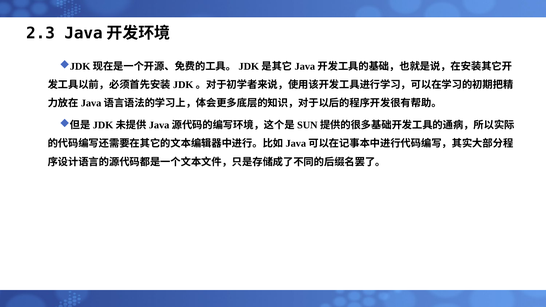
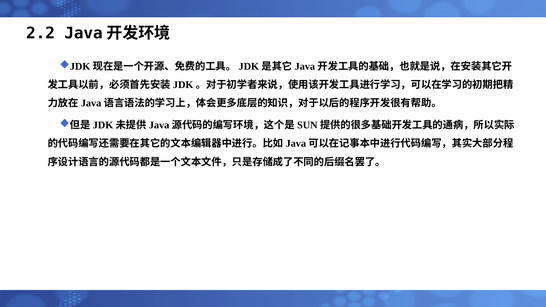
2.3: 2.3 -> 2.2 (40, 33)
